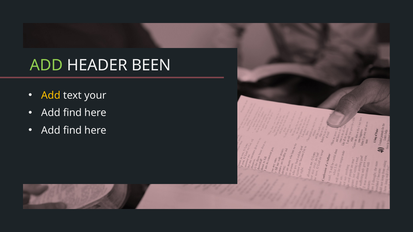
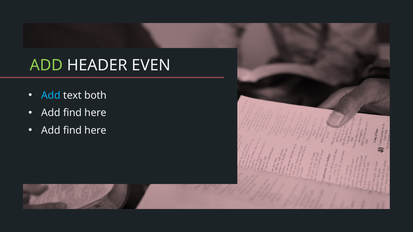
BEEN: BEEN -> EVEN (151, 65)
Add colour: yellow -> light blue (51, 96)
your: your -> both (95, 96)
